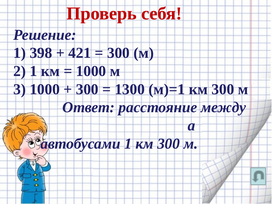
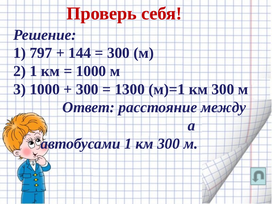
398: 398 -> 797 (41, 53)
421: 421 -> 144 (80, 53)
